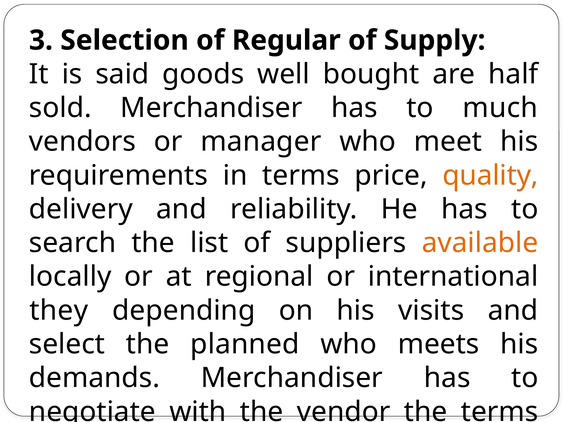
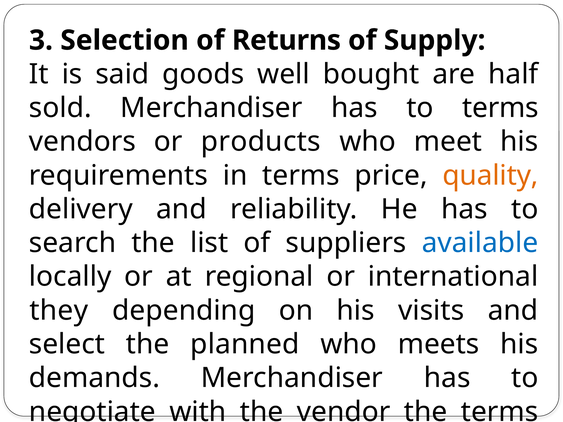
Regular: Regular -> Returns (286, 40)
to much: much -> terms (500, 108)
manager: manager -> products (261, 142)
available colour: orange -> blue (480, 243)
